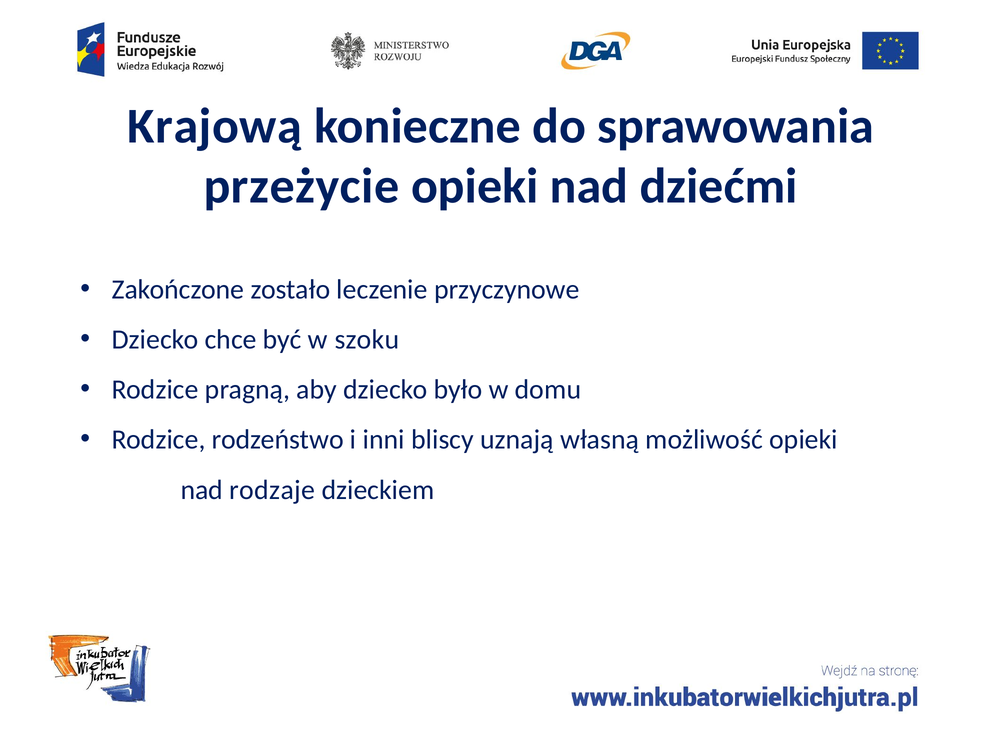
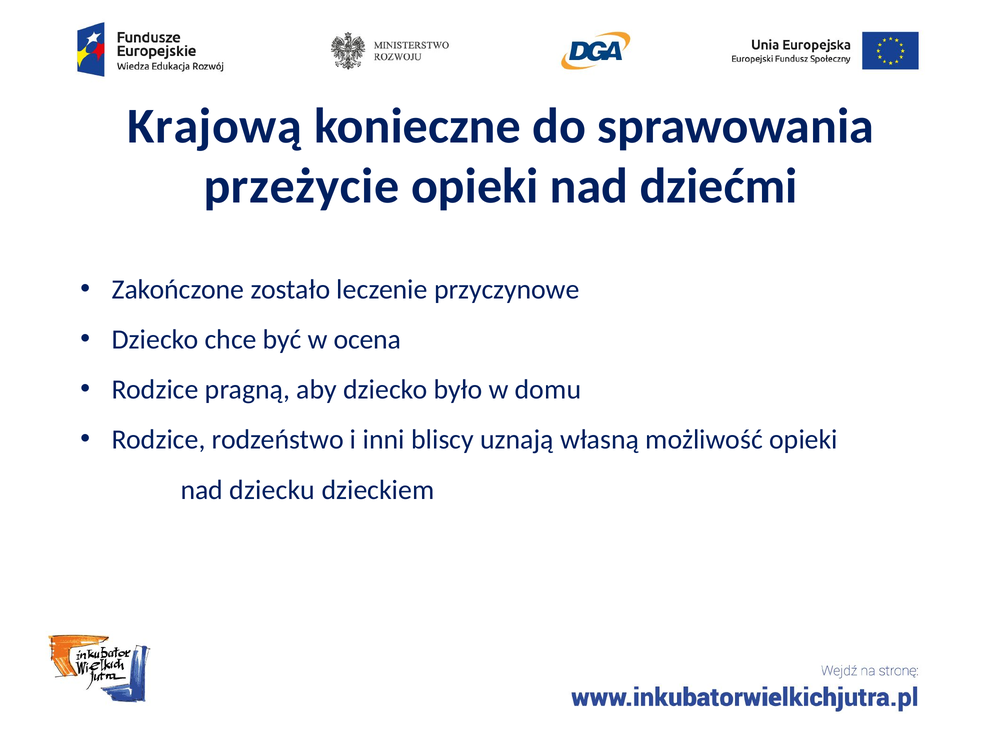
szoku: szoku -> ocena (367, 340)
rodzaje: rodzaje -> dziecku (272, 490)
